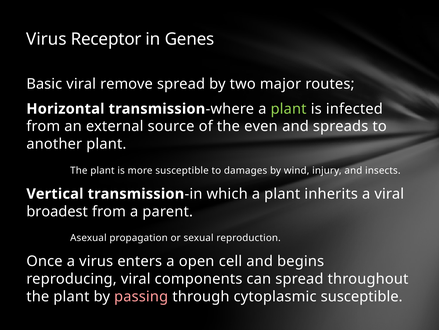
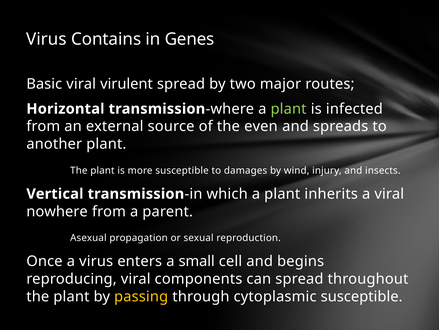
Receptor: Receptor -> Contains (106, 39)
remove: remove -> virulent (126, 84)
broadest: broadest -> nowhere (57, 211)
open: open -> small (197, 261)
passing colour: pink -> yellow (141, 296)
